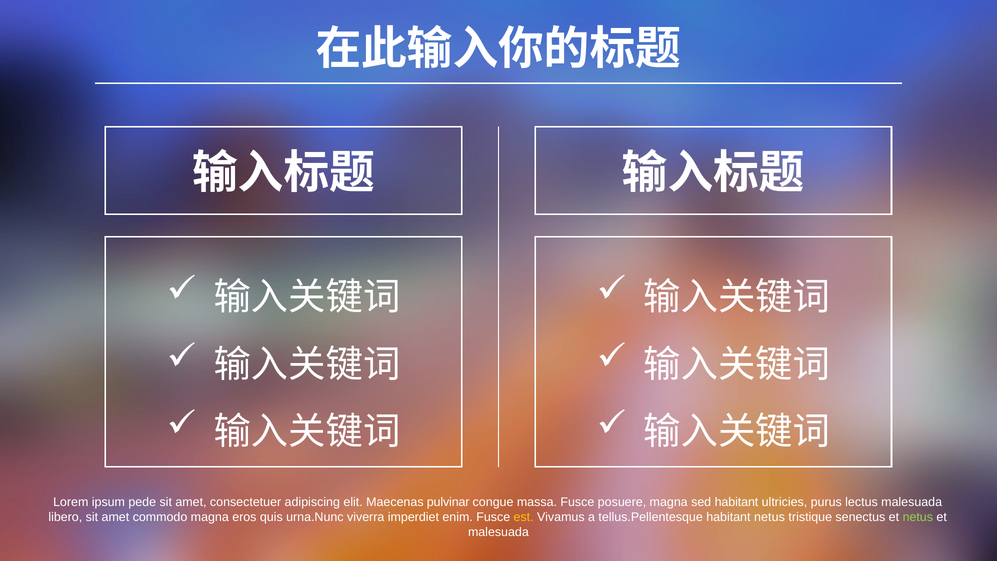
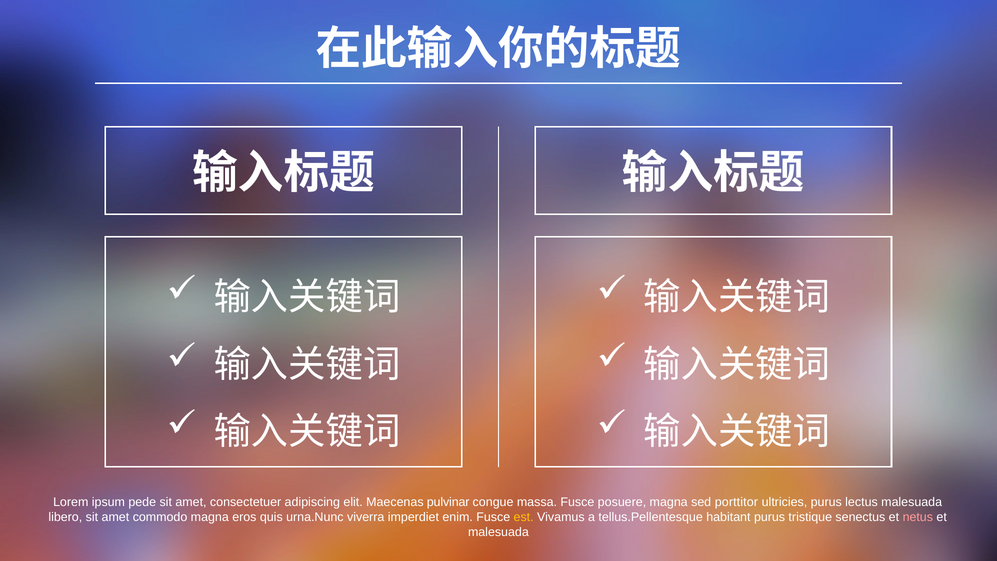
sed habitant: habitant -> porttitor (736, 502)
habitant netus: netus -> purus (770, 517)
netus colour: light green -> pink (918, 517)
